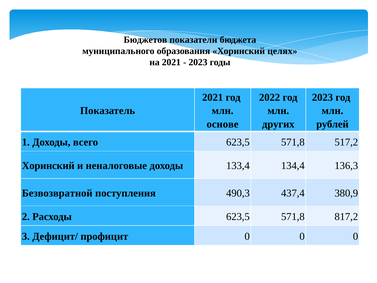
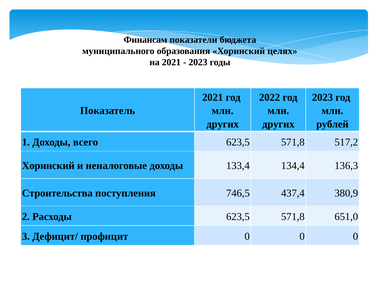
Бюджетов: Бюджетов -> Финансам (145, 40)
основе: основе -> других (223, 124)
Безвозвратной: Безвозвратной -> Строительства (57, 193)
490,3: 490,3 -> 746,5 (238, 193)
817,2: 817,2 -> 651,0 (346, 216)
